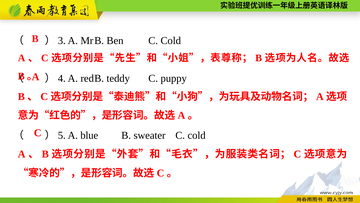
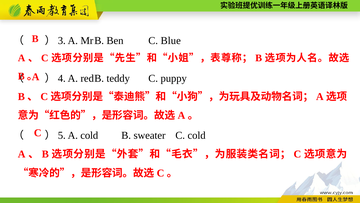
Ben C Cold: Cold -> Blue (171, 40)
A blue: blue -> cold (89, 135)
